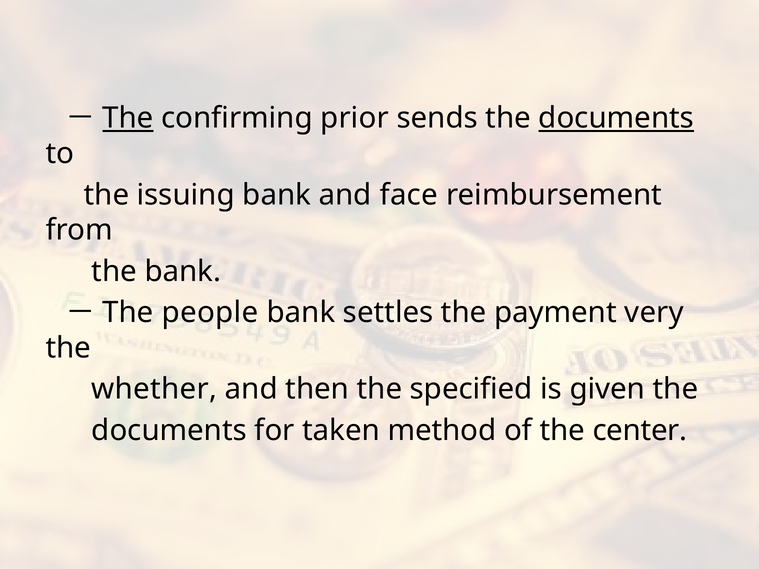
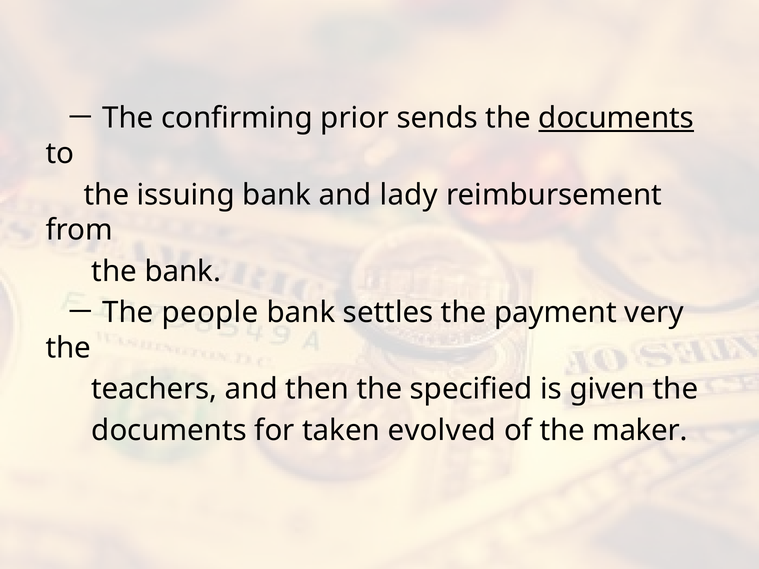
The underline: present -> none (128, 118)
face: face -> lady (409, 195)
whether: whether -> teachers (154, 389)
method: method -> evolved (442, 431)
center: center -> maker (640, 431)
